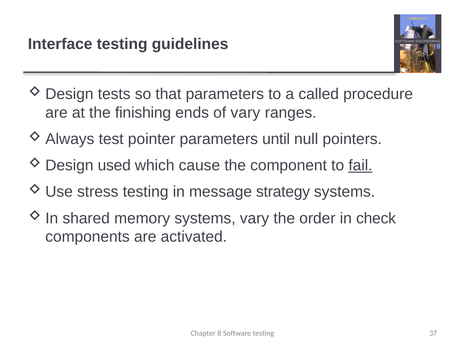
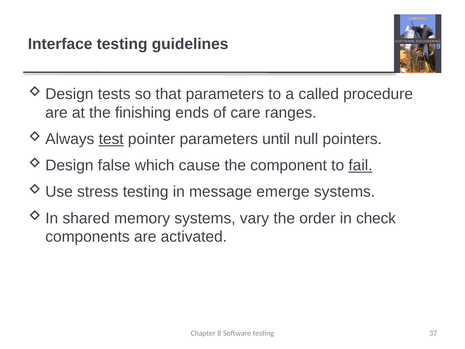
of vary: vary -> care (246, 113)
test underline: none -> present (111, 139)
used: used -> false (114, 165)
strategy: strategy -> emerge (283, 192)
